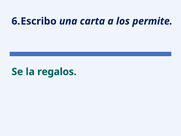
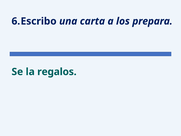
permite: permite -> prepara (152, 21)
